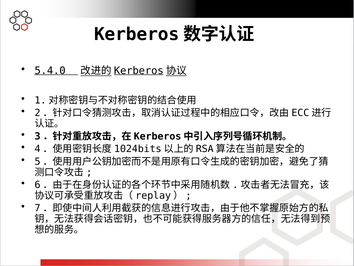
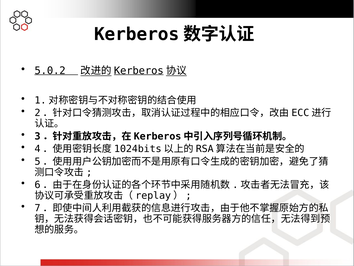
5.4.0: 5.4.0 -> 5.0.2 (50, 71)
